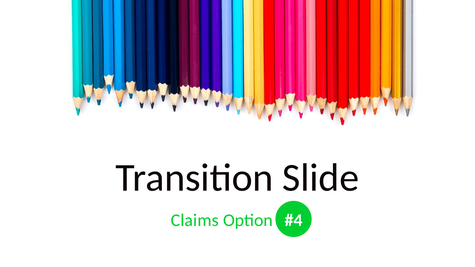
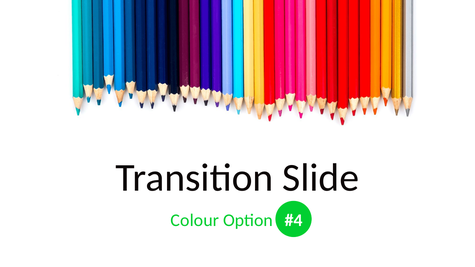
Claims: Claims -> Colour (195, 220)
